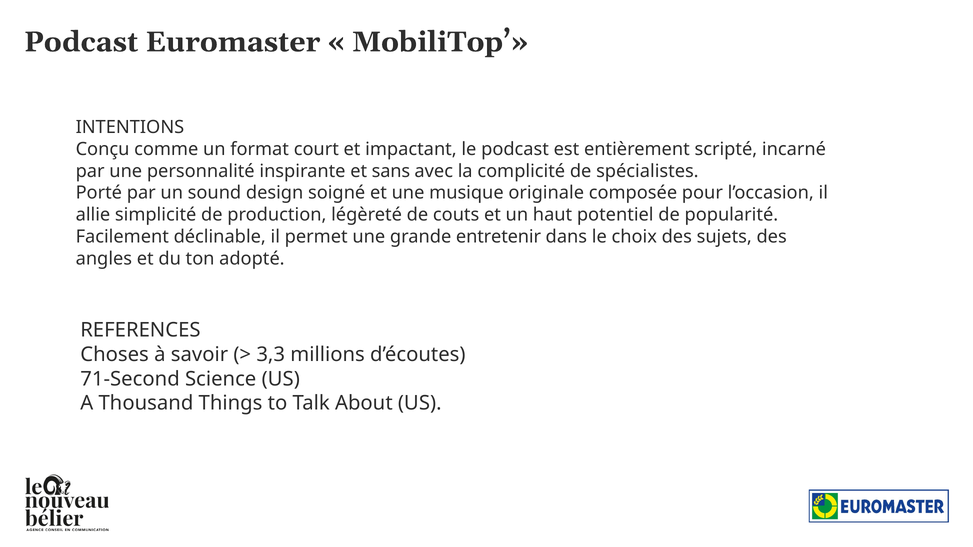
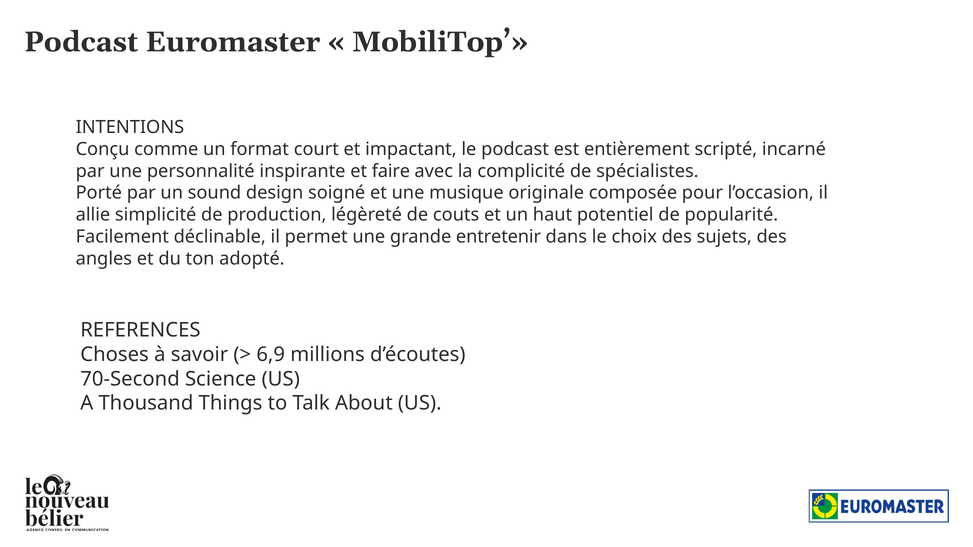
sans: sans -> faire (391, 171)
3,3: 3,3 -> 6,9 (271, 355)
71-Second: 71-Second -> 70-Second (130, 379)
